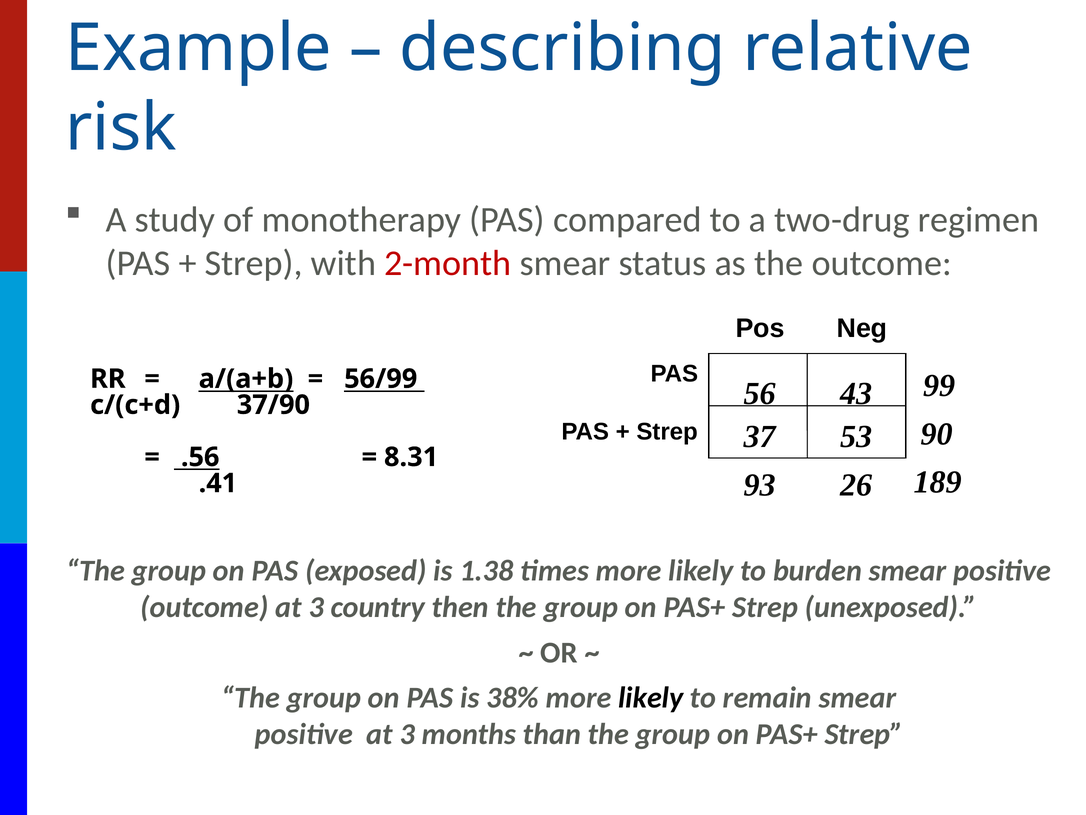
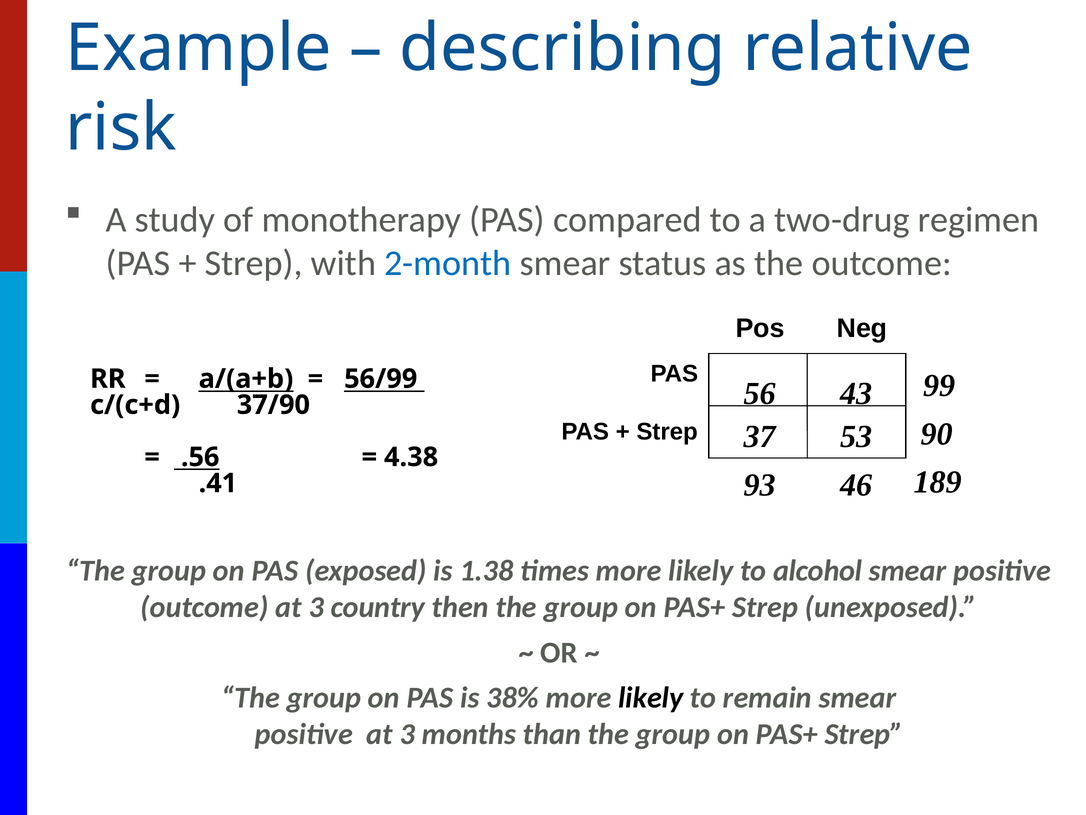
2-month colour: red -> blue (448, 263)
8.31: 8.31 -> 4.38 (411, 457)
26: 26 -> 46 (856, 485)
burden: burden -> alcohol (818, 571)
